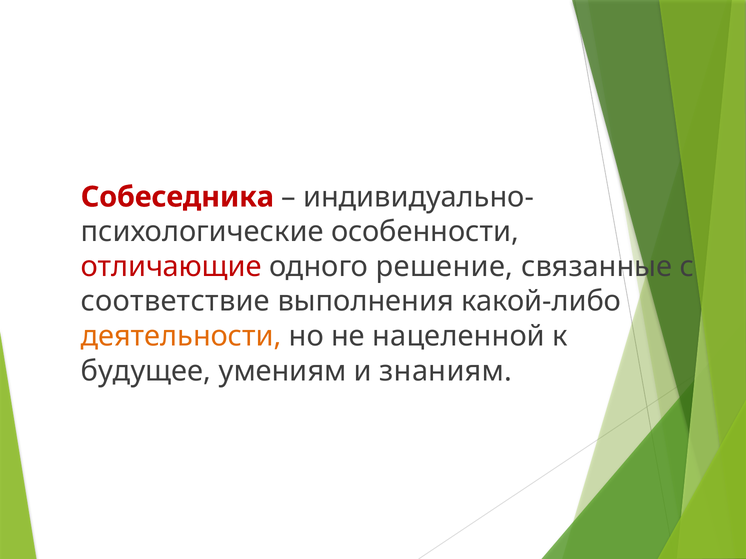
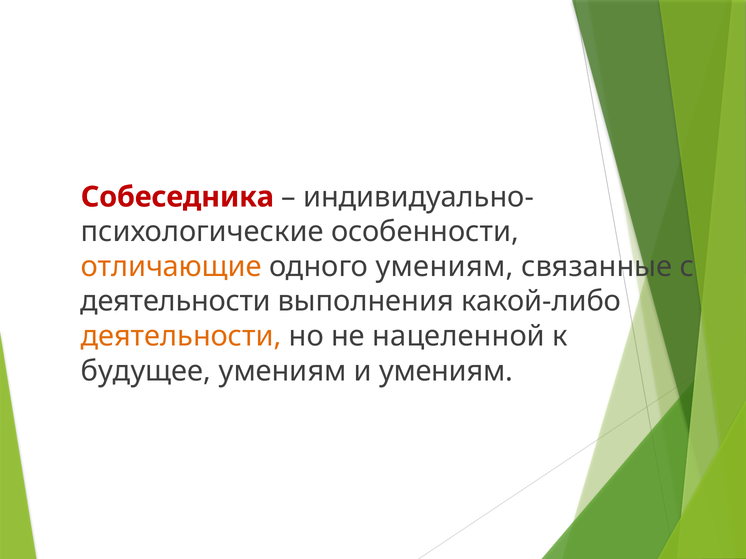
отличающие colour: red -> orange (171, 267)
одного решение: решение -> умениям (445, 267)
соответствие: соответствие -> деятельности (176, 302)
и знаниям: знаниям -> умениям (446, 371)
